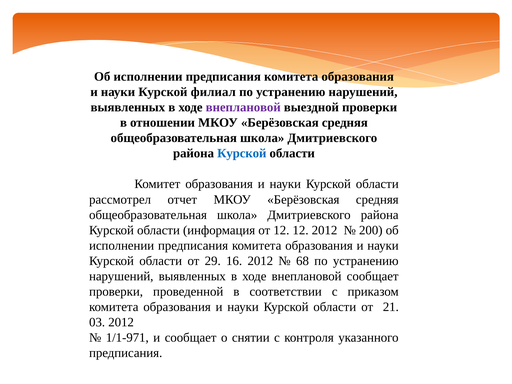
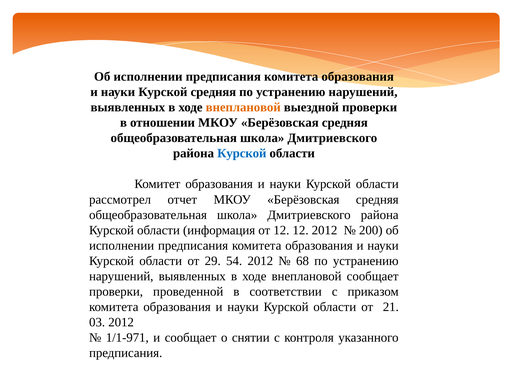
Курской филиал: филиал -> средняя (213, 92)
внеплановой colour: purple -> orange (243, 107)
16: 16 -> 54 (234, 261)
